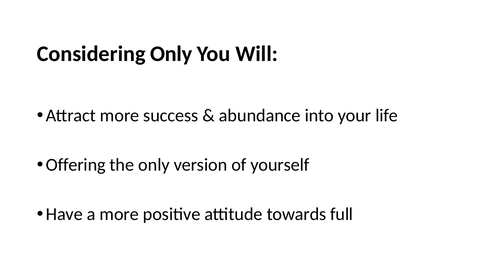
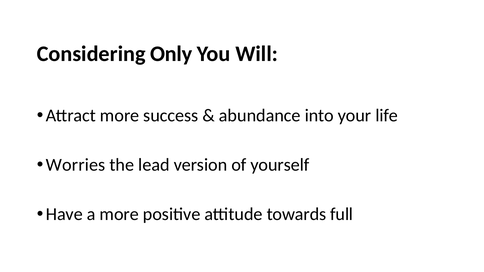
Offering: Offering -> Worries (76, 165)
the only: only -> lead (154, 165)
